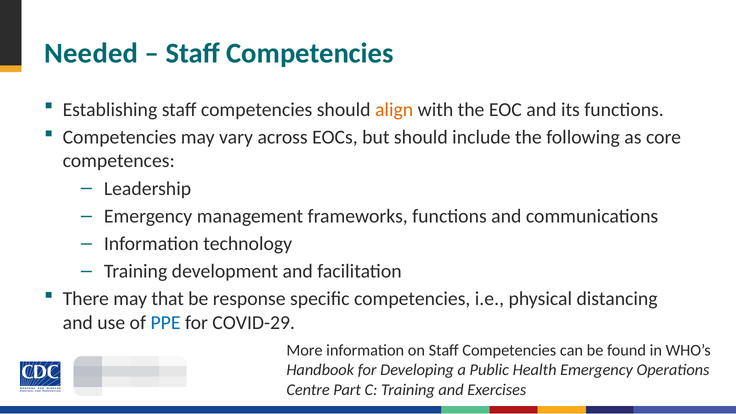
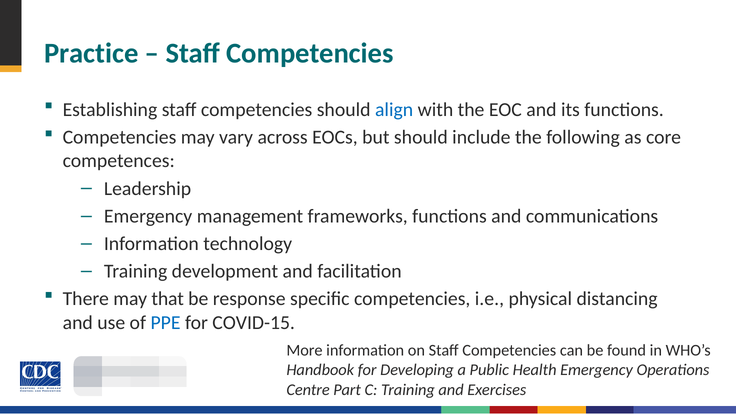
Needed: Needed -> Practice (91, 53)
align colour: orange -> blue (394, 110)
COVID-29: COVID-29 -> COVID-15 (254, 323)
